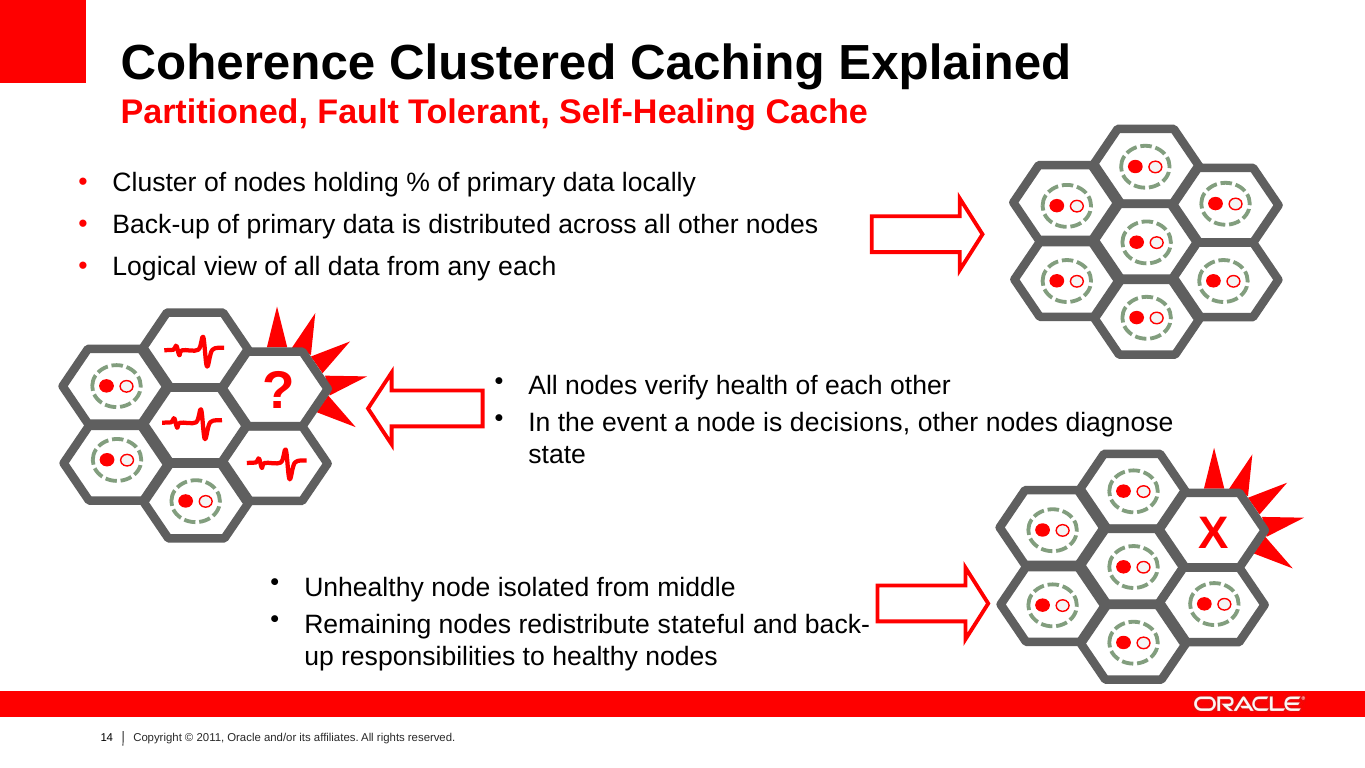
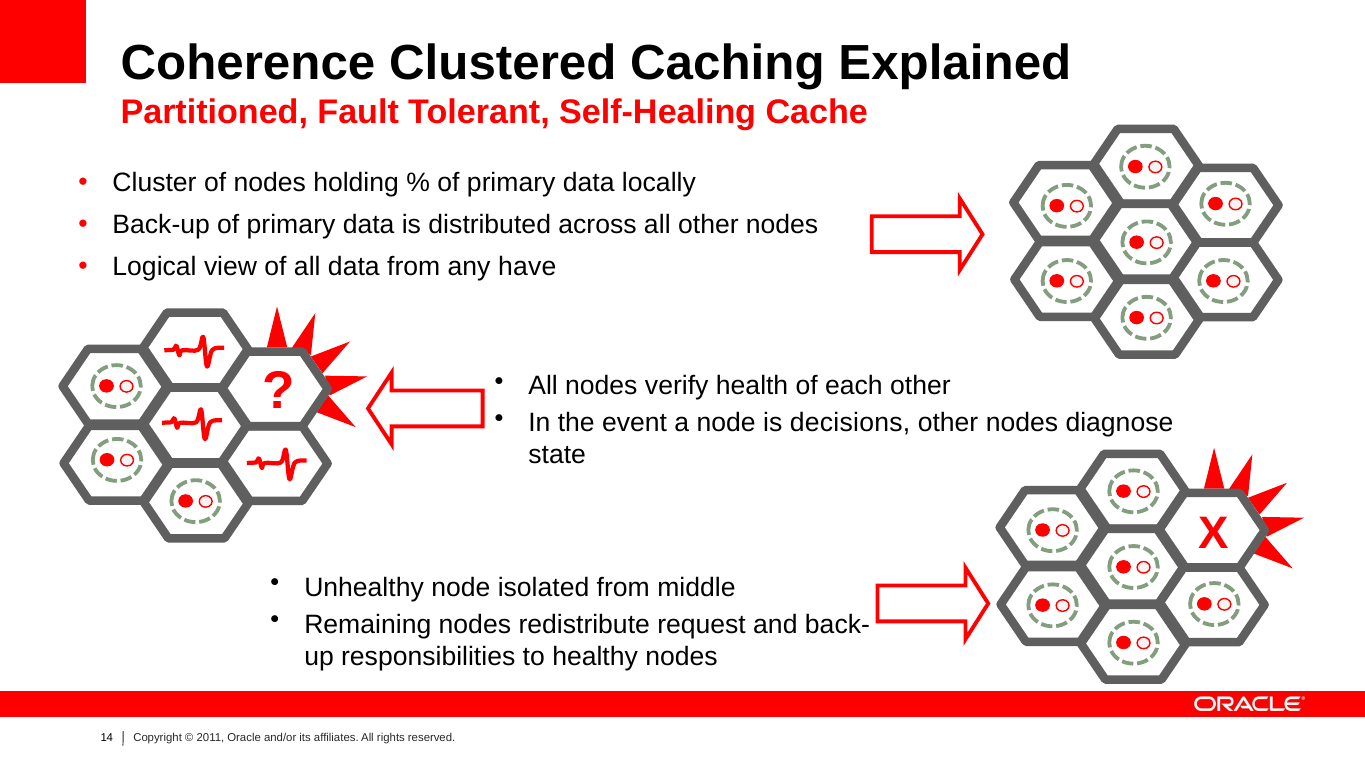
any each: each -> have (527, 267)
stateful: stateful -> request (702, 624)
